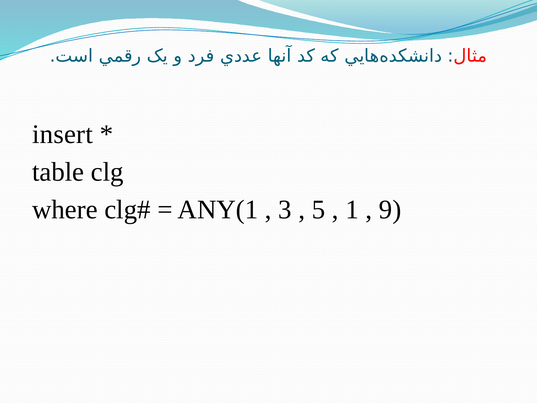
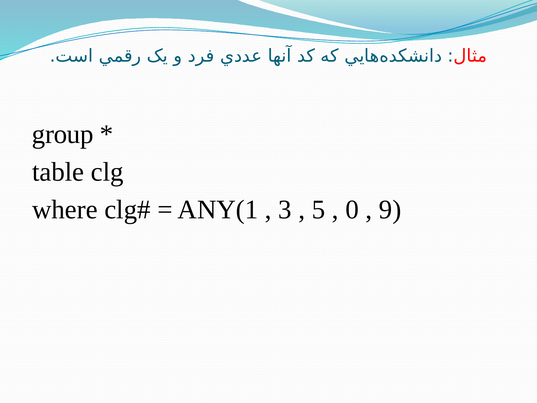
insert: insert -> group (63, 134)
1: 1 -> 0 (352, 209)
